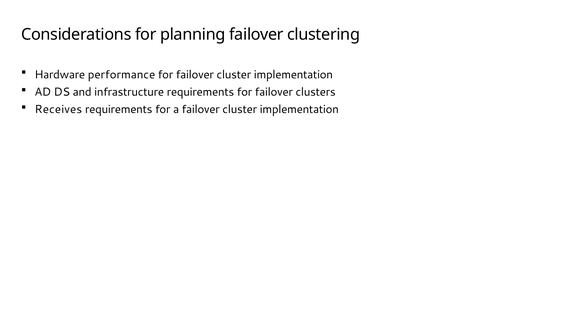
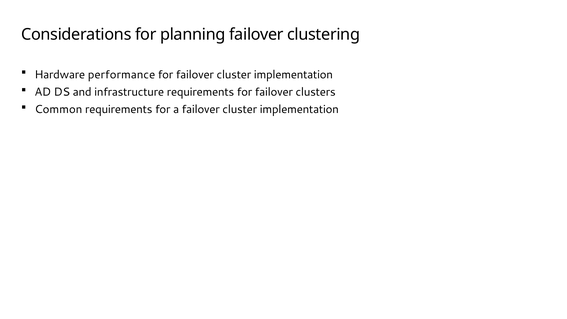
Receives: Receives -> Common (58, 109)
